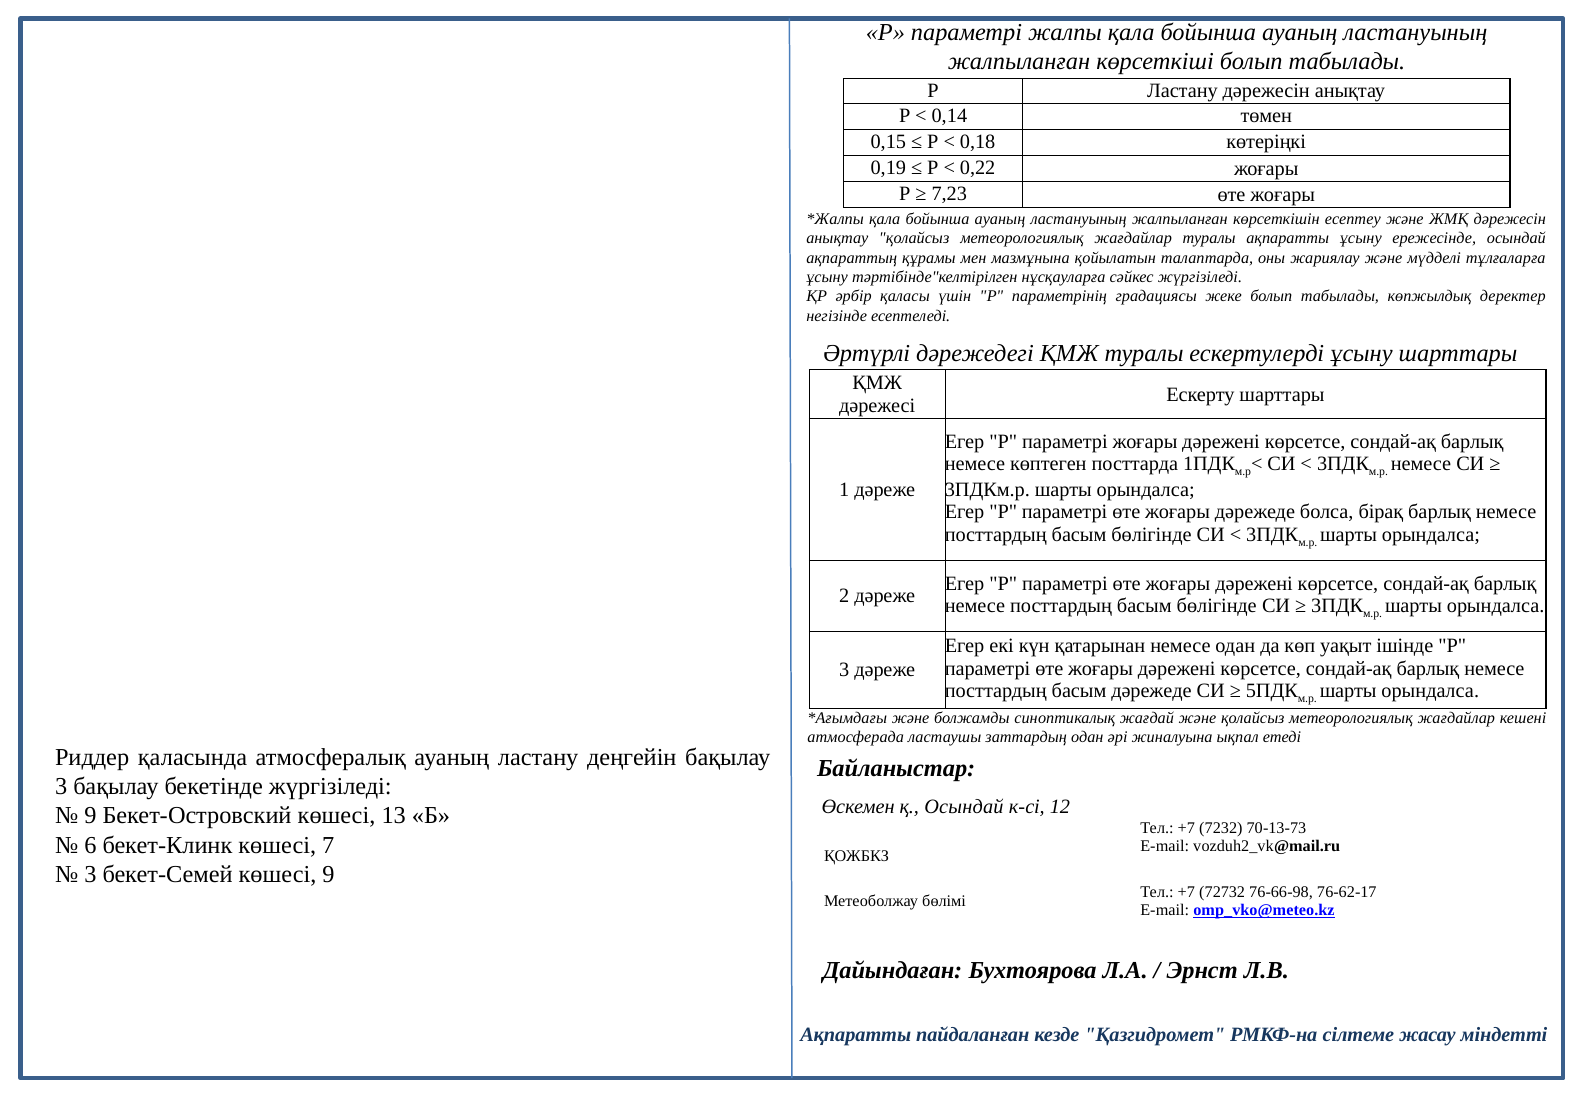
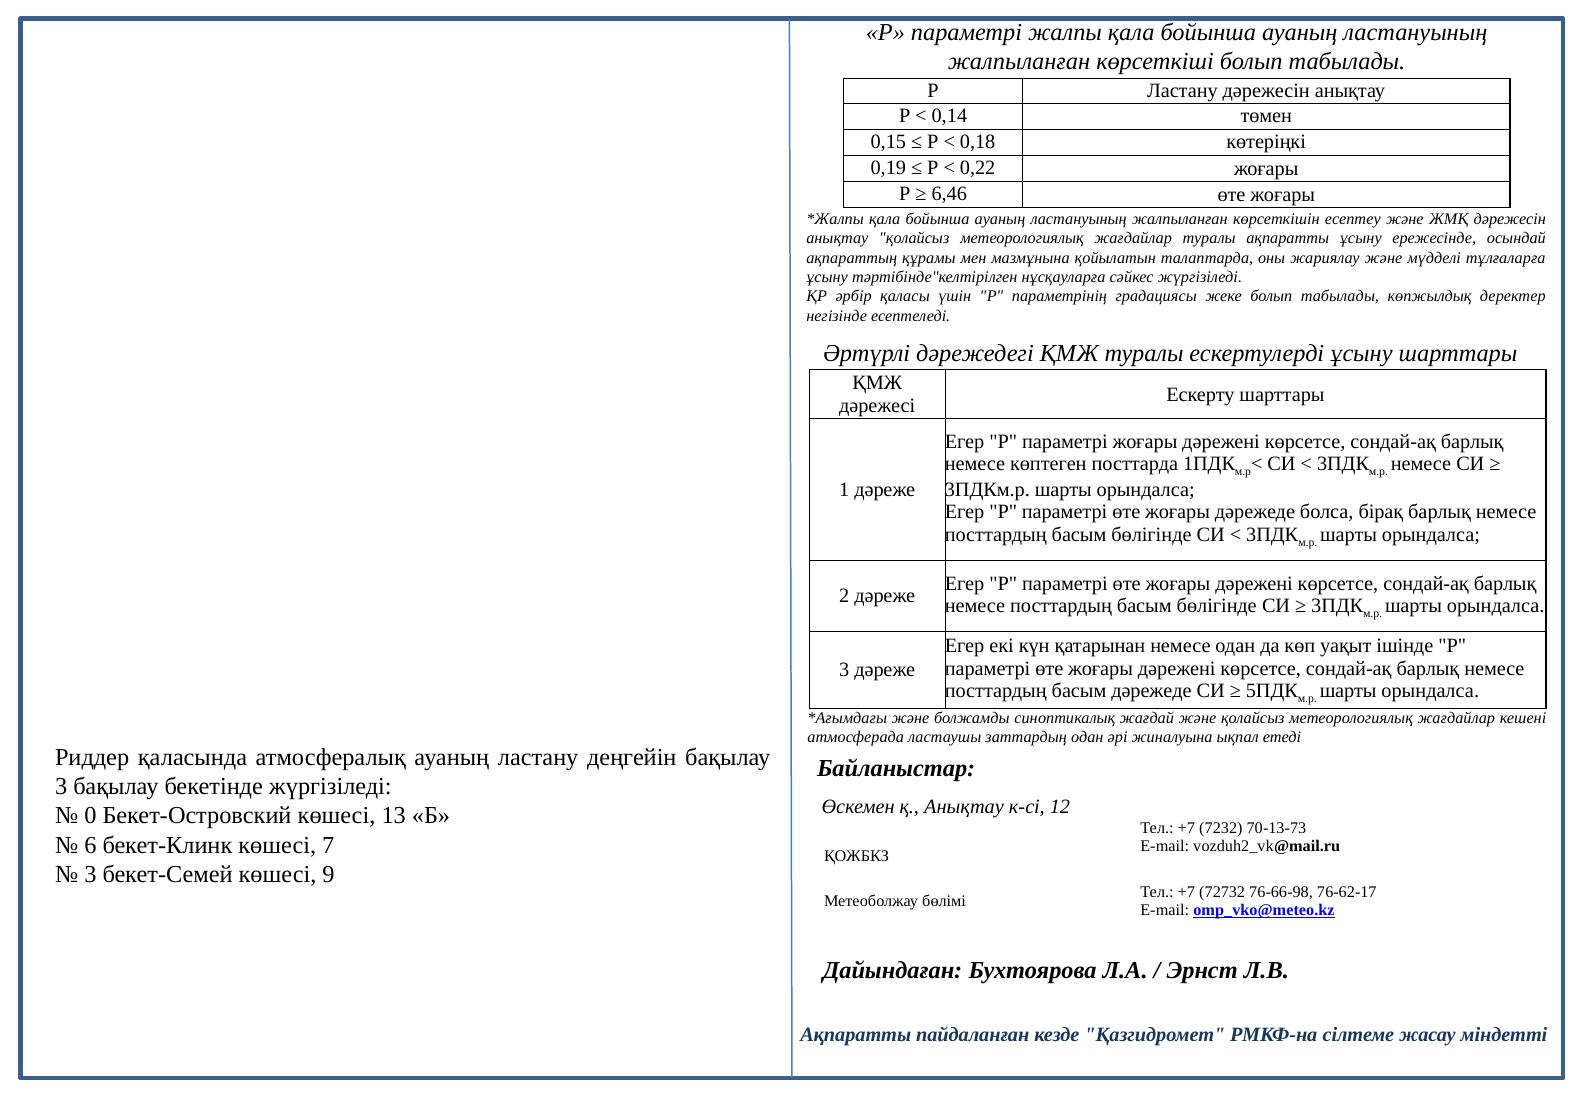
7,23: 7,23 -> 6,46 (949, 194)
қ Осындай: Осындай -> Анықтау (964, 807)
9: 9 -> 0 (90, 815)
